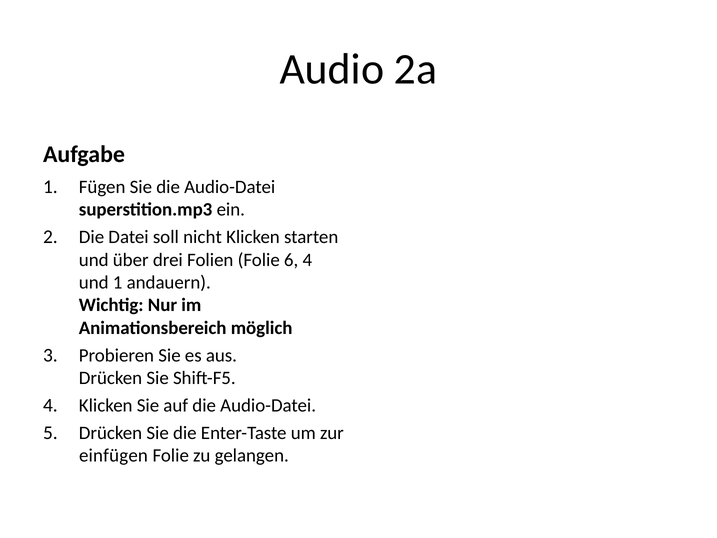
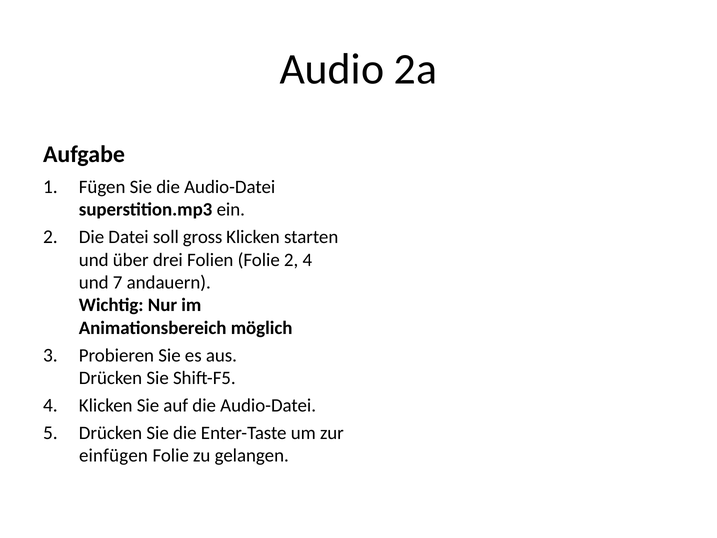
nicht: nicht -> gross (203, 237)
Folie 6: 6 -> 2 (291, 260)
und 1: 1 -> 7 (118, 282)
